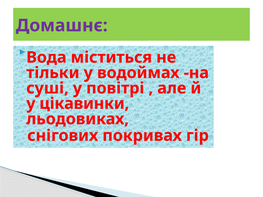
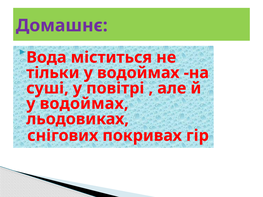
цікавинки: цікавинки -> водоймах (84, 104)
